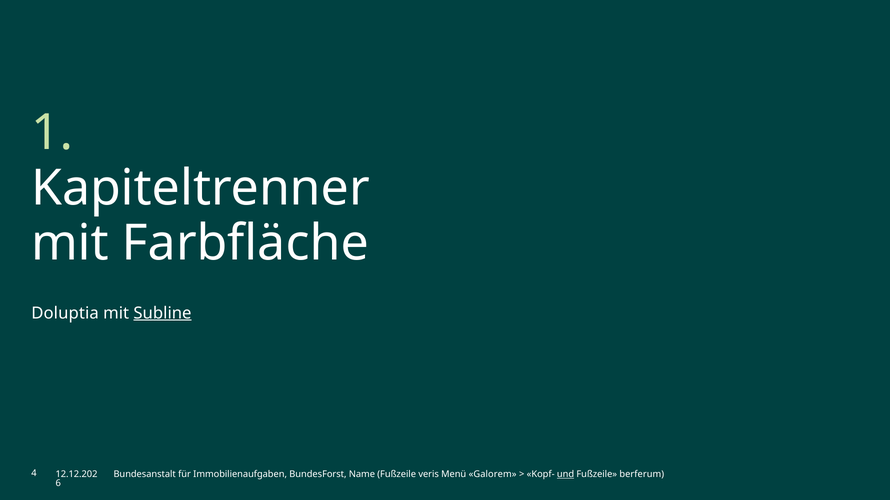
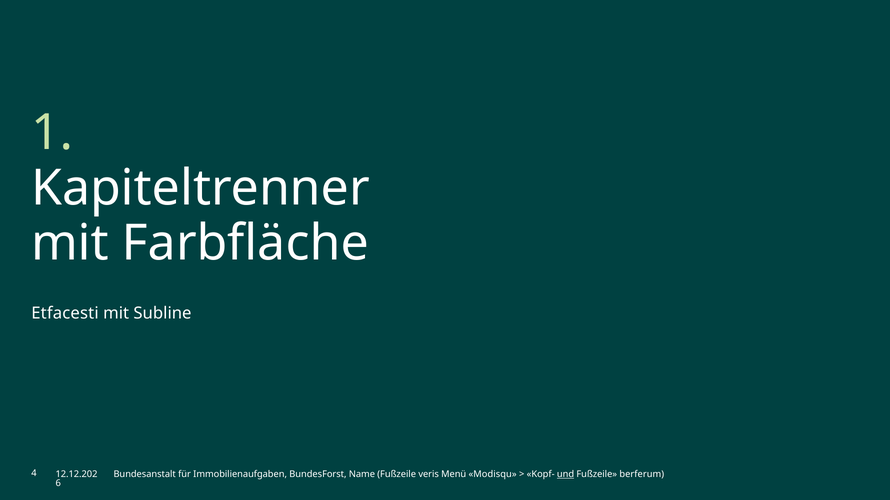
Doluptia: Doluptia -> Etfacesti (65, 313)
Subline underline: present -> none (162, 313)
Galorem: Galorem -> Modisqu (493, 475)
